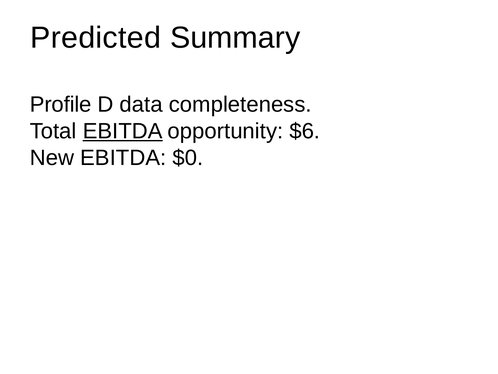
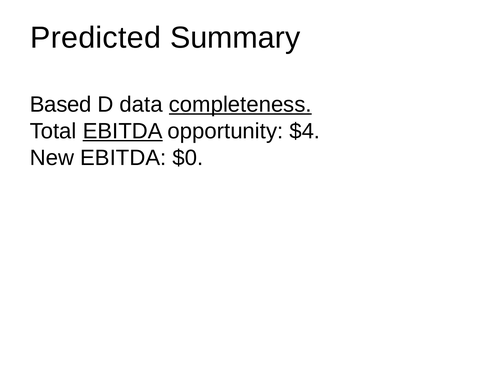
Profile: Profile -> Based (61, 104)
completeness underline: none -> present (240, 104)
$6: $6 -> $4 (305, 131)
